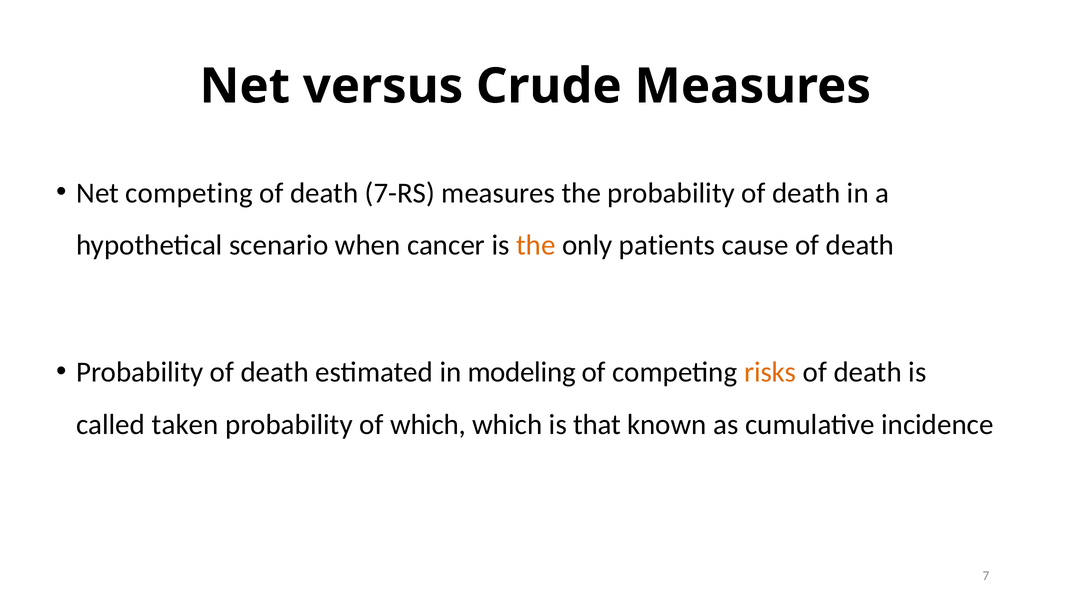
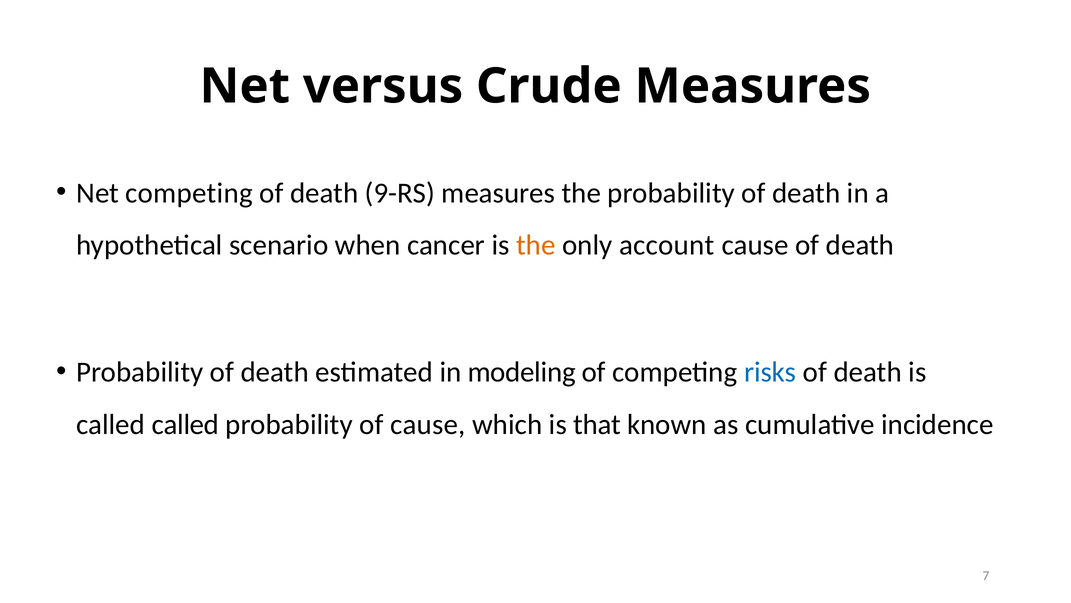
7-RS: 7-RS -> 9-RS (400, 193)
patients: patients -> account (667, 245)
risks colour: orange -> blue (770, 372)
called taken: taken -> called (185, 424)
of which: which -> cause (428, 424)
